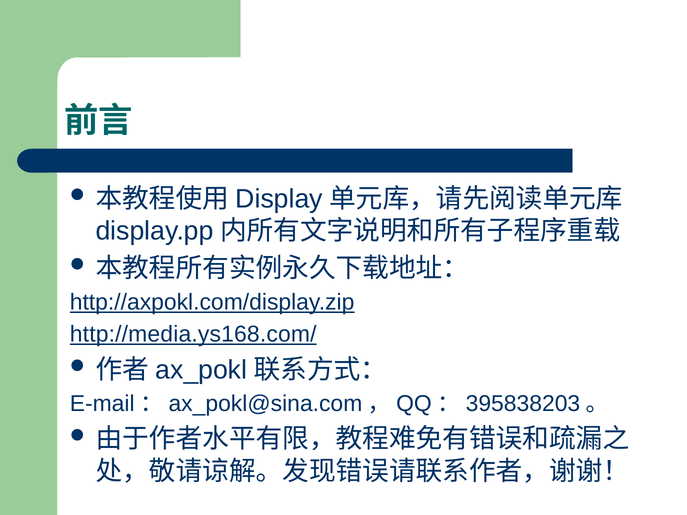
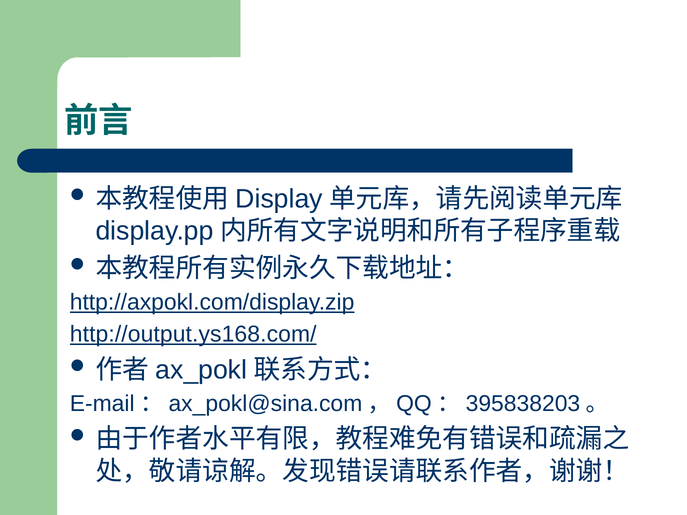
http://media.ys168.com/: http://media.ys168.com/ -> http://output.ys168.com/ (193, 334)
